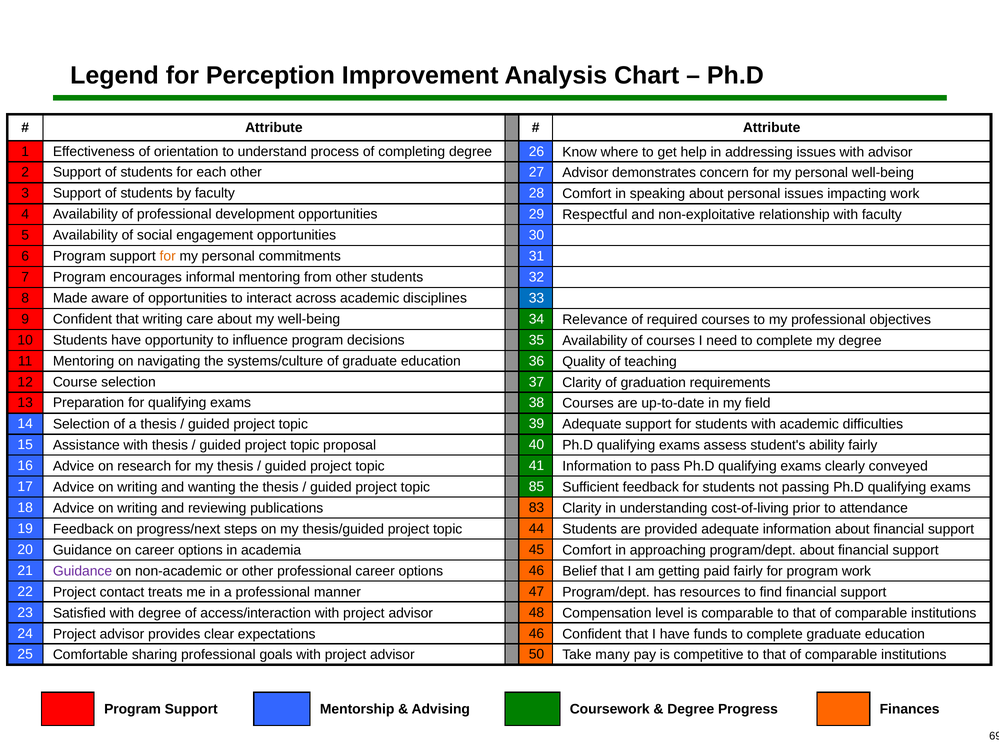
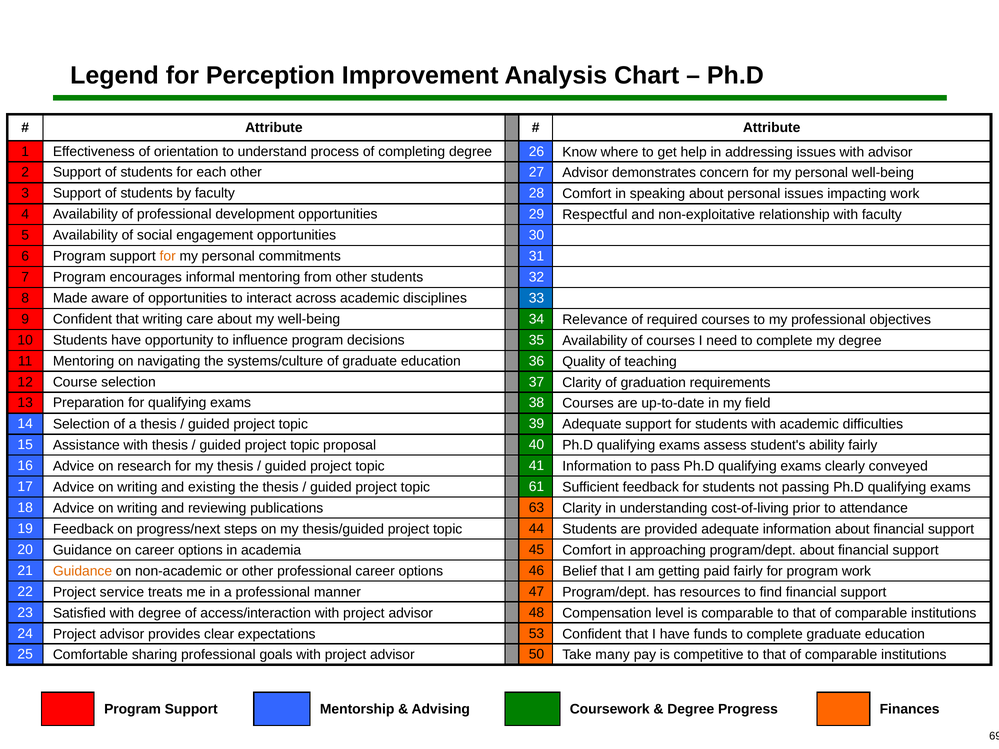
wanting: wanting -> existing (212, 487)
85: 85 -> 61 (536, 487)
83: 83 -> 63 (536, 508)
Guidance colour: purple -> orange (83, 571)
contact: contact -> service (122, 592)
expectations 46: 46 -> 53 (536, 634)
